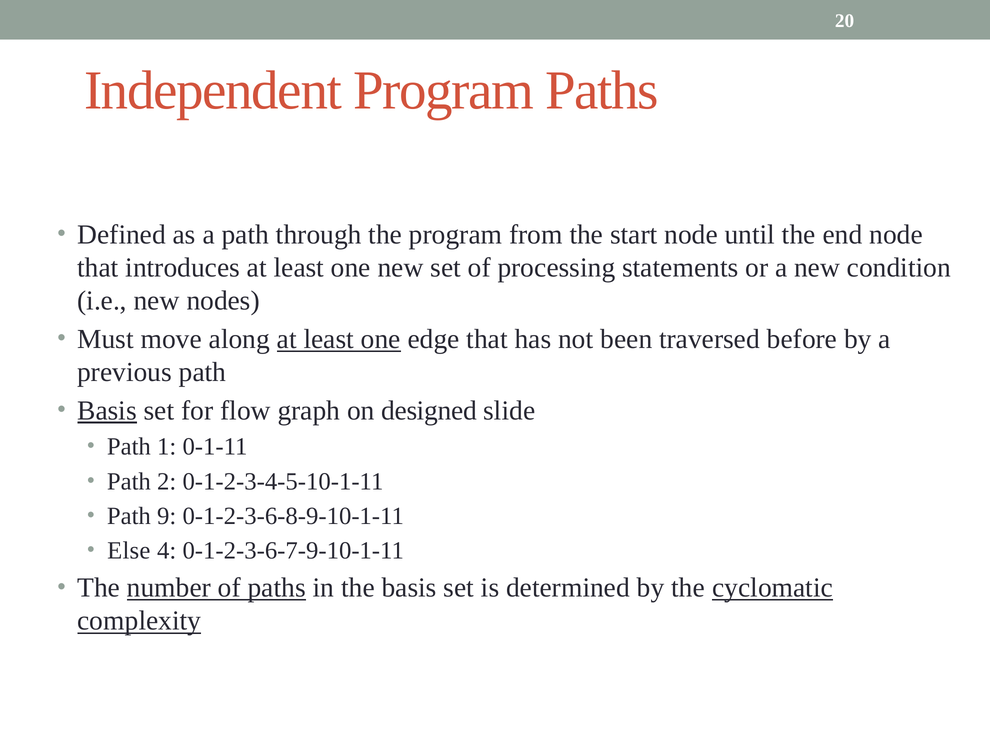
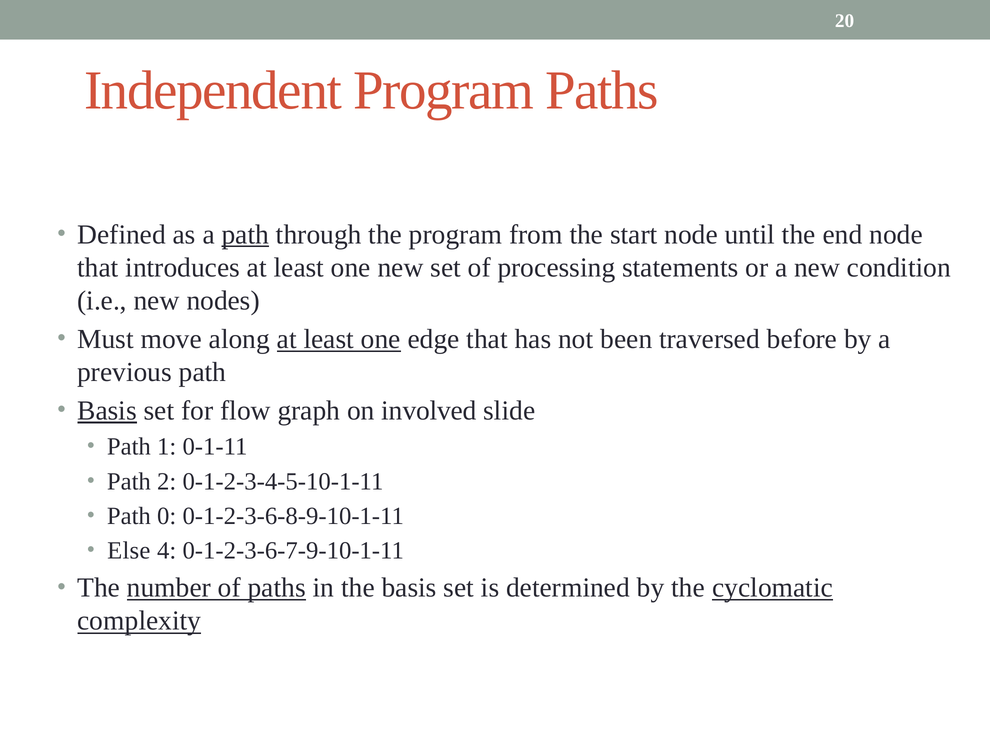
path underline: none -> present (245, 234)
designed: designed -> involved (429, 410)
9: 9 -> 0 (167, 516)
